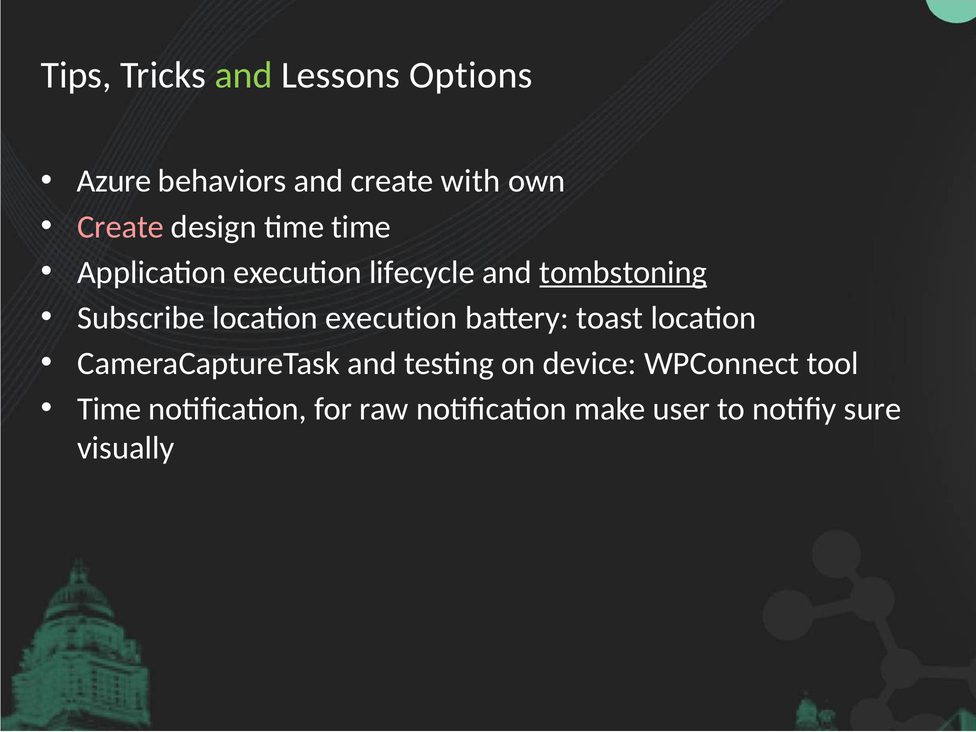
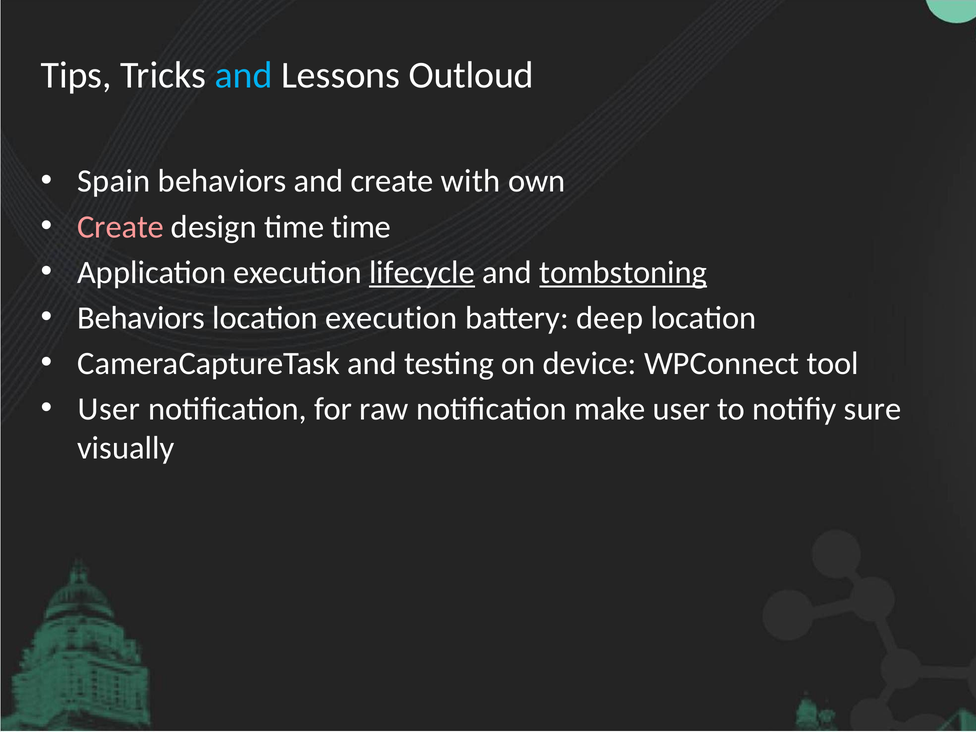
and colour: light green -> light blue (244, 75)
Options: Options -> Outloud (471, 75)
Azure: Azure -> Spain (114, 181)
lifecycle underline: none -> present (422, 272)
Subscribe: Subscribe -> Behaviors (141, 318)
toast: toast -> deep (610, 318)
Time: Time -> User (109, 409)
